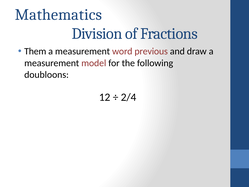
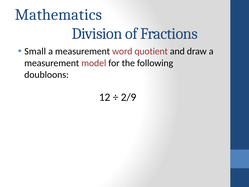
Them: Them -> Small (35, 51)
previous: previous -> quotient (151, 51)
2/4: 2/4 -> 2/9 (129, 97)
